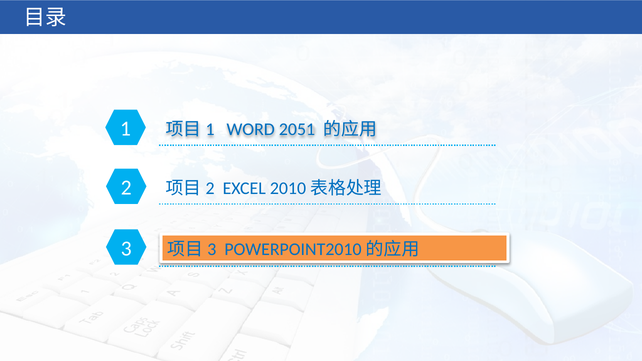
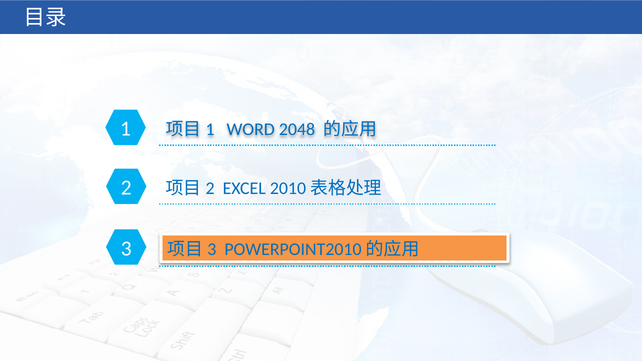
2051: 2051 -> 2048 (297, 130)
